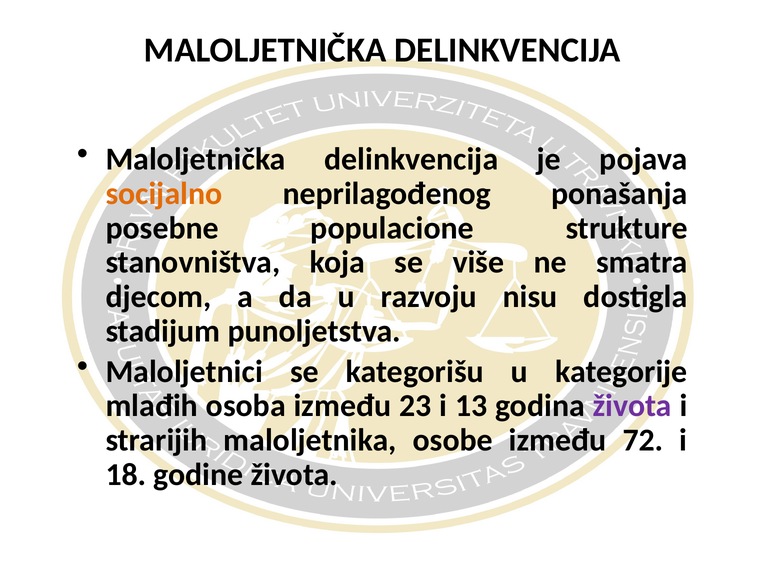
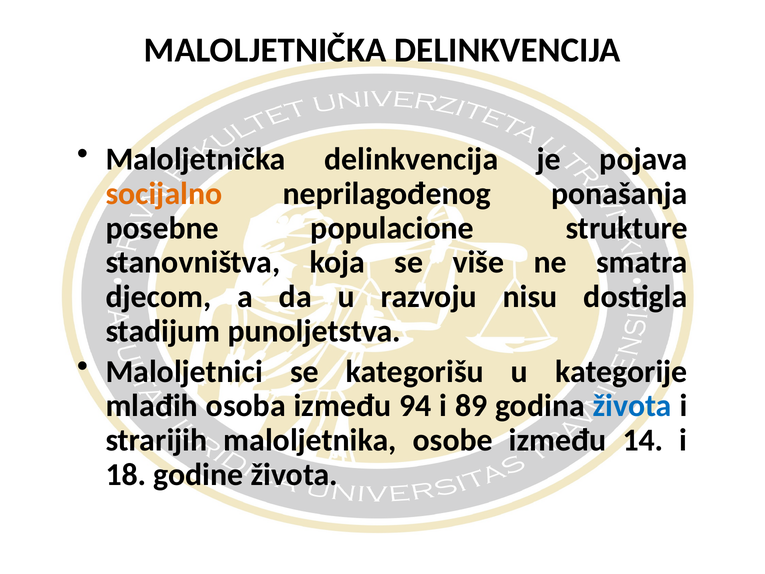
23: 23 -> 94 (415, 406)
13: 13 -> 89 (471, 406)
života colour: purple -> blue (632, 406)
72: 72 -> 14 (643, 440)
